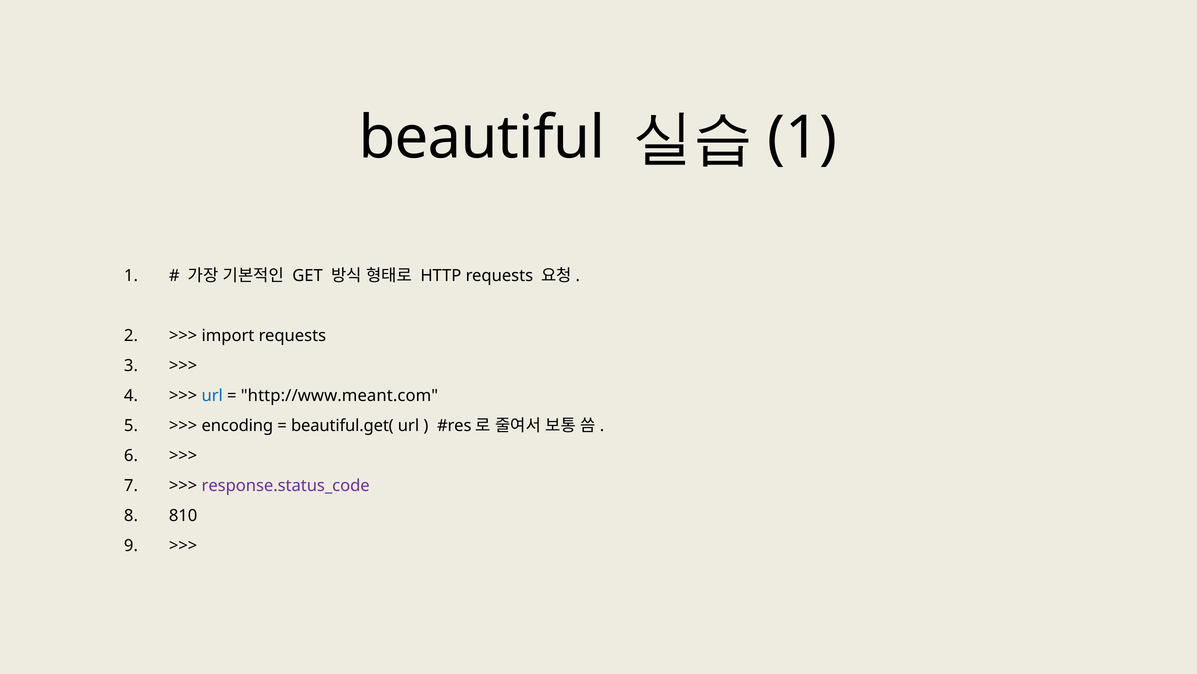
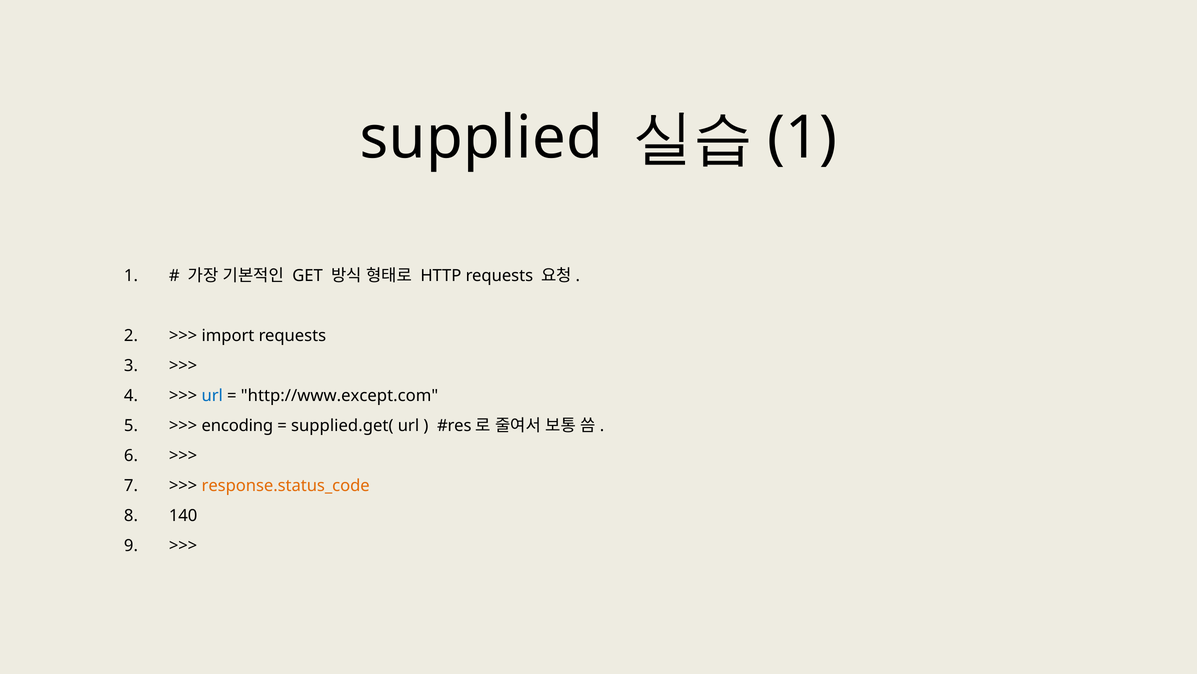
beautiful: beautiful -> supplied (481, 138)
http://www.meant.com: http://www.meant.com -> http://www.except.com (340, 395)
beautiful.get(: beautiful.get( -> supplied.get( (342, 425)
response.status_code colour: purple -> orange (286, 485)
810: 810 -> 140 (183, 515)
